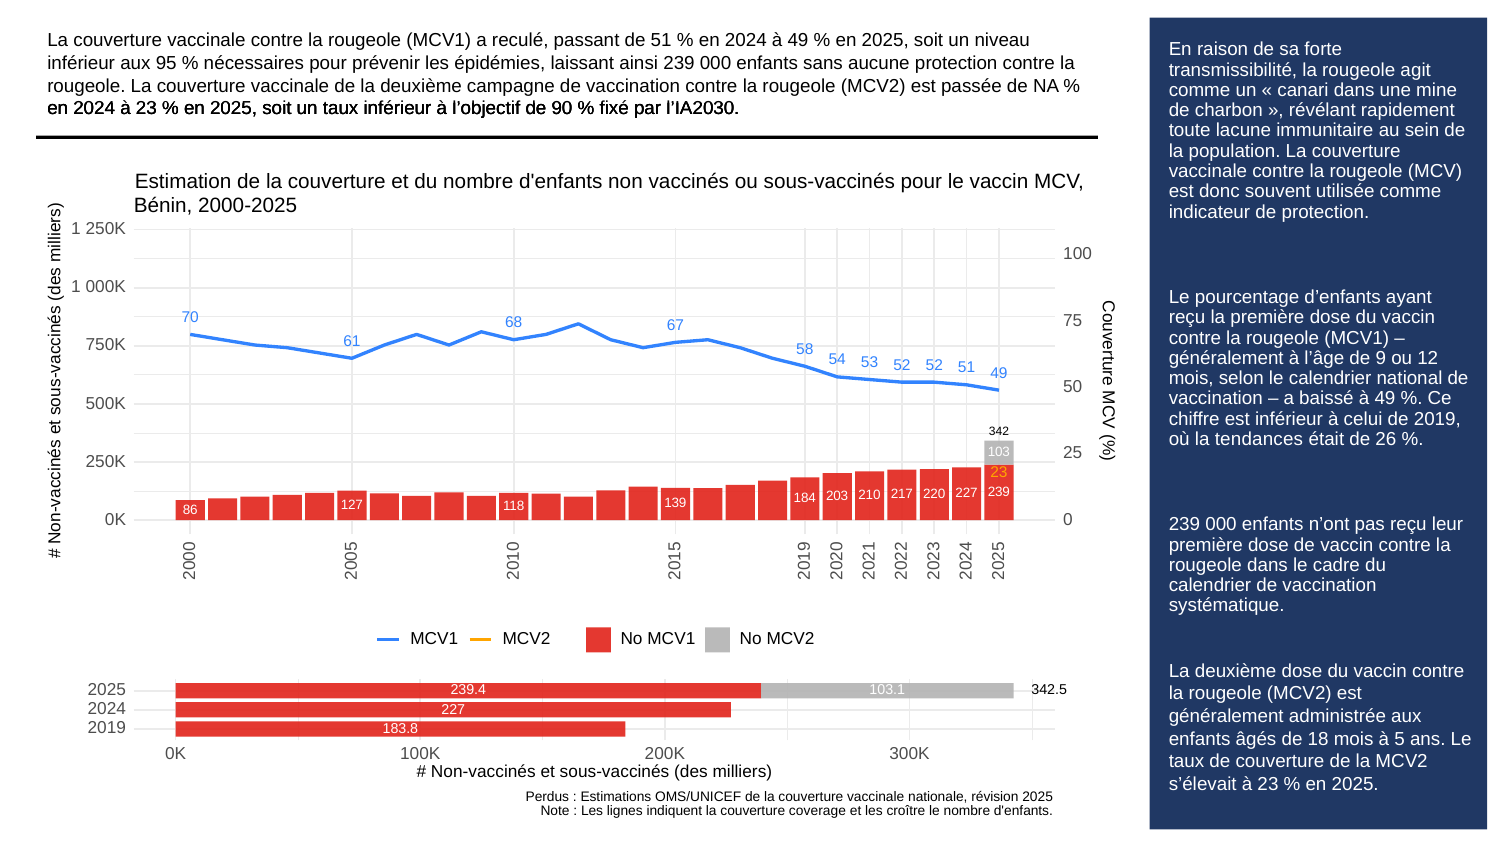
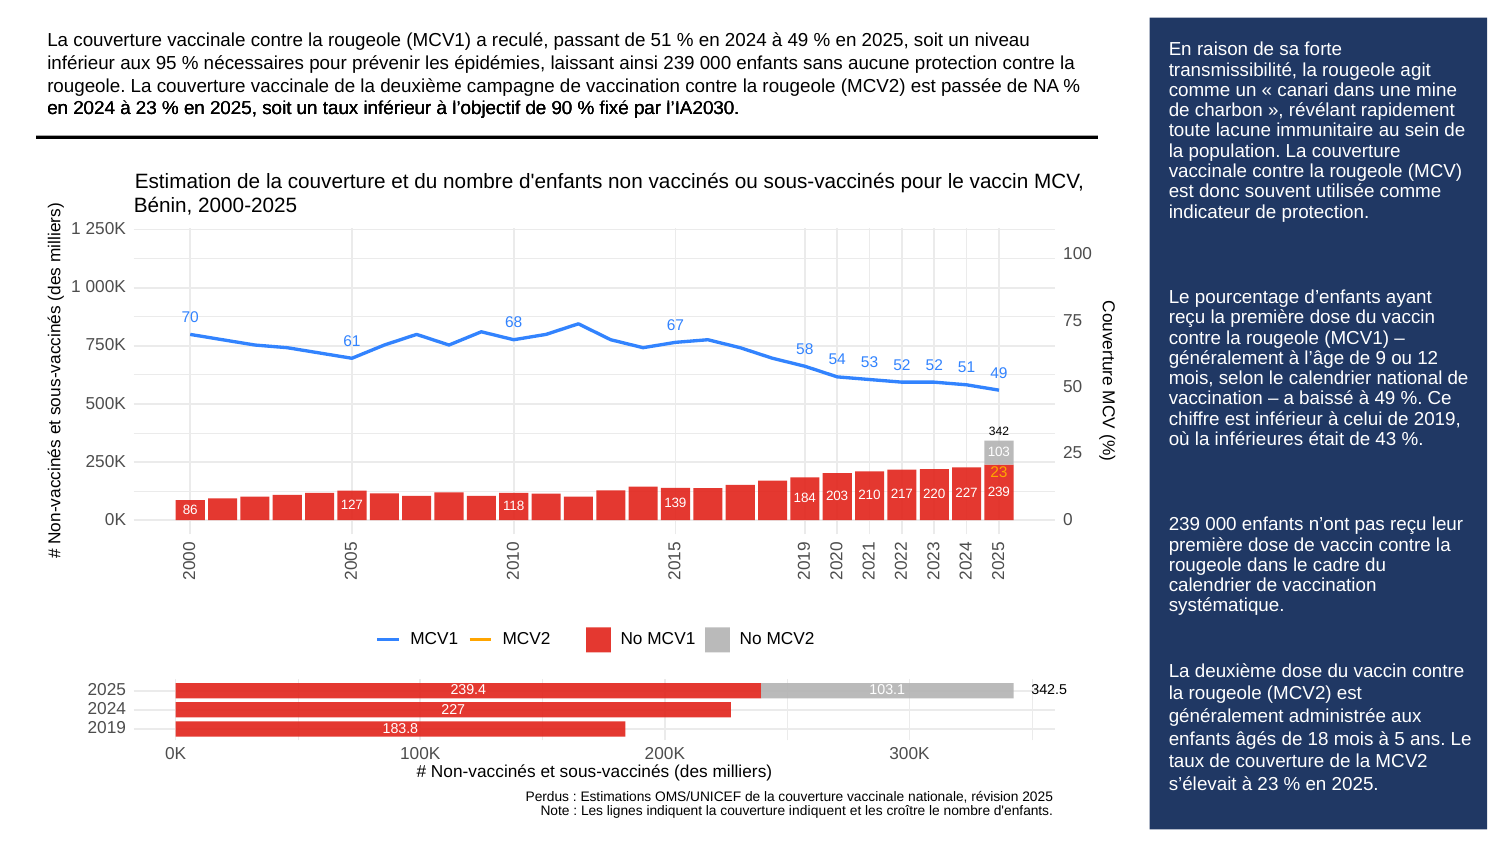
tendances: tendances -> inférieures (1259, 439)
26: 26 -> 43 (1386, 439)
couverture coverage: coverage -> indiquent (817, 811)
